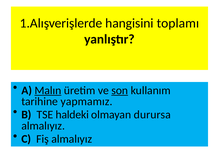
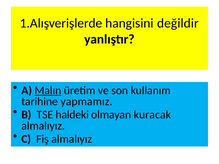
toplamı: toplamı -> değildir (178, 23)
son underline: present -> none (120, 91)
durursa: durursa -> kuracak (152, 115)
